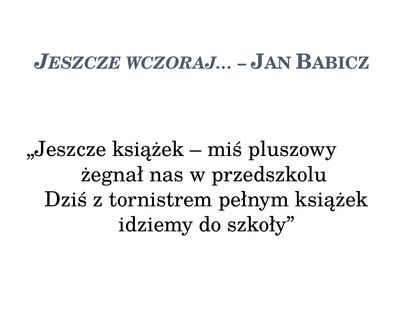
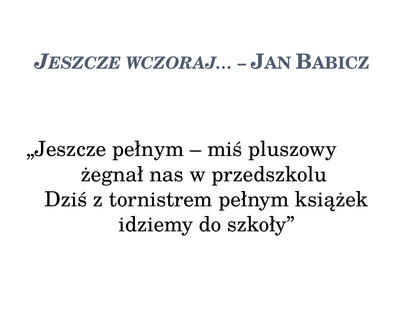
„Jeszcze książek: książek -> pełnym (148, 149)
